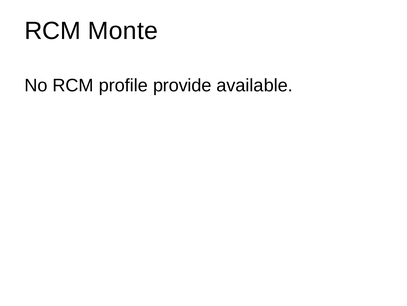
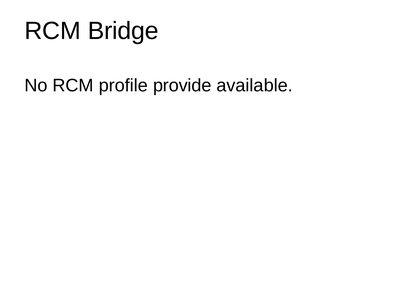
Monte: Monte -> Bridge (123, 31)
